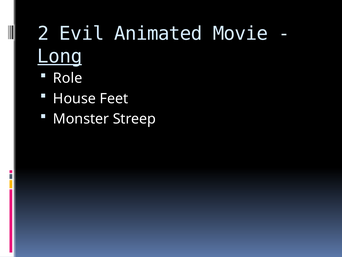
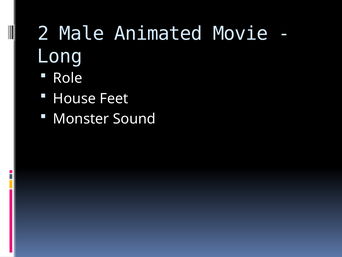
Evil: Evil -> Male (82, 34)
Long underline: present -> none (60, 56)
Streep: Streep -> Sound (134, 119)
